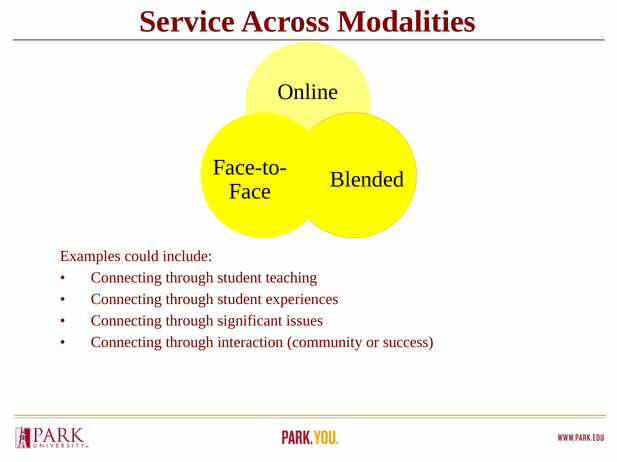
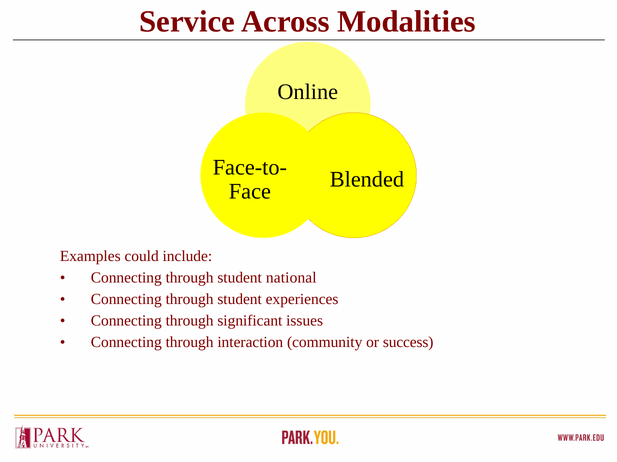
teaching: teaching -> national (291, 278)
